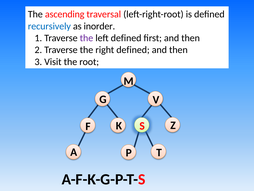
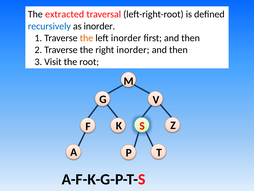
ascending: ascending -> extracted (65, 14)
the colour: purple -> orange (86, 38)
left defined: defined -> inorder (126, 38)
right defined: defined -> inorder (133, 50)
